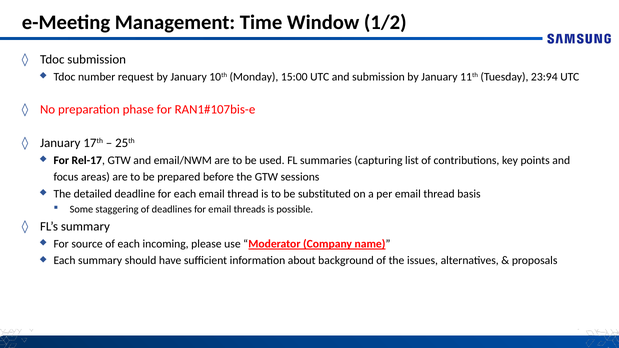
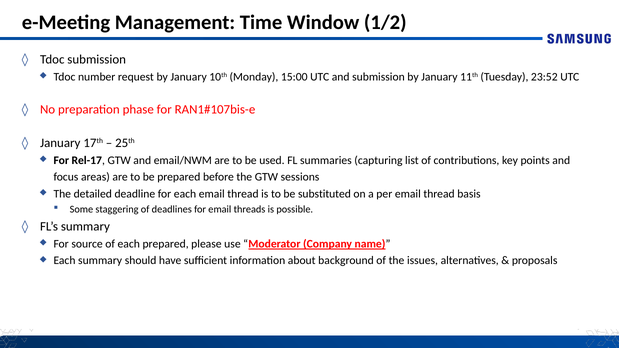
23:94: 23:94 -> 23:52 (544, 77)
each incoming: incoming -> prepared (166, 244)
